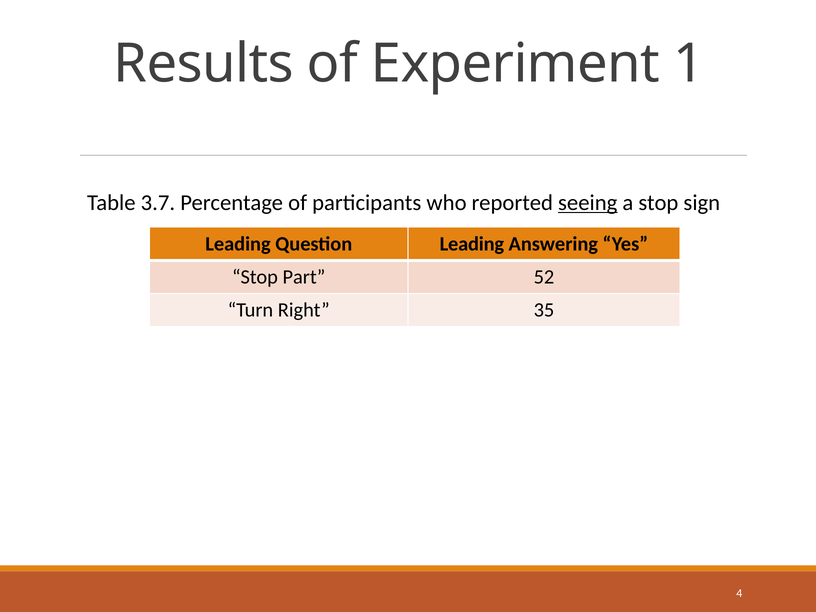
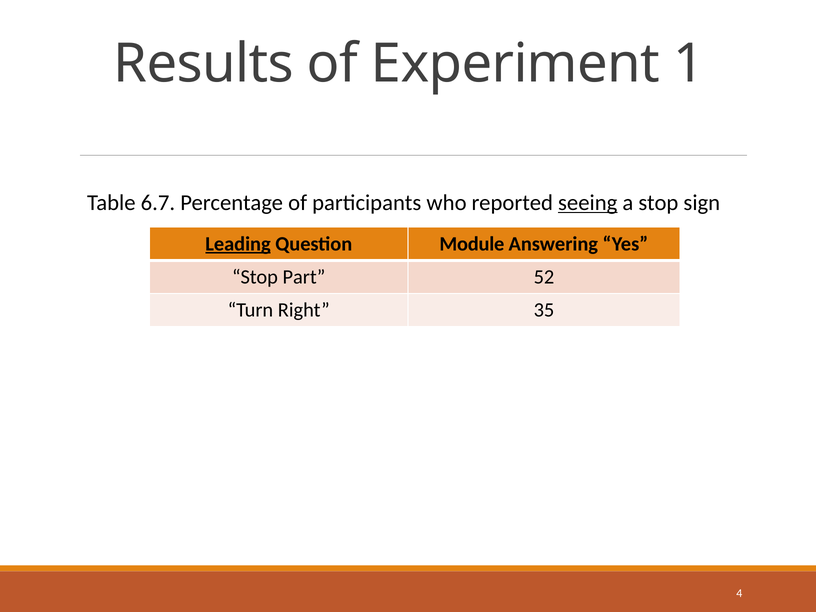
3.7: 3.7 -> 6.7 (158, 203)
Leading underline: none -> present (238, 244)
Question Leading: Leading -> Module (472, 244)
